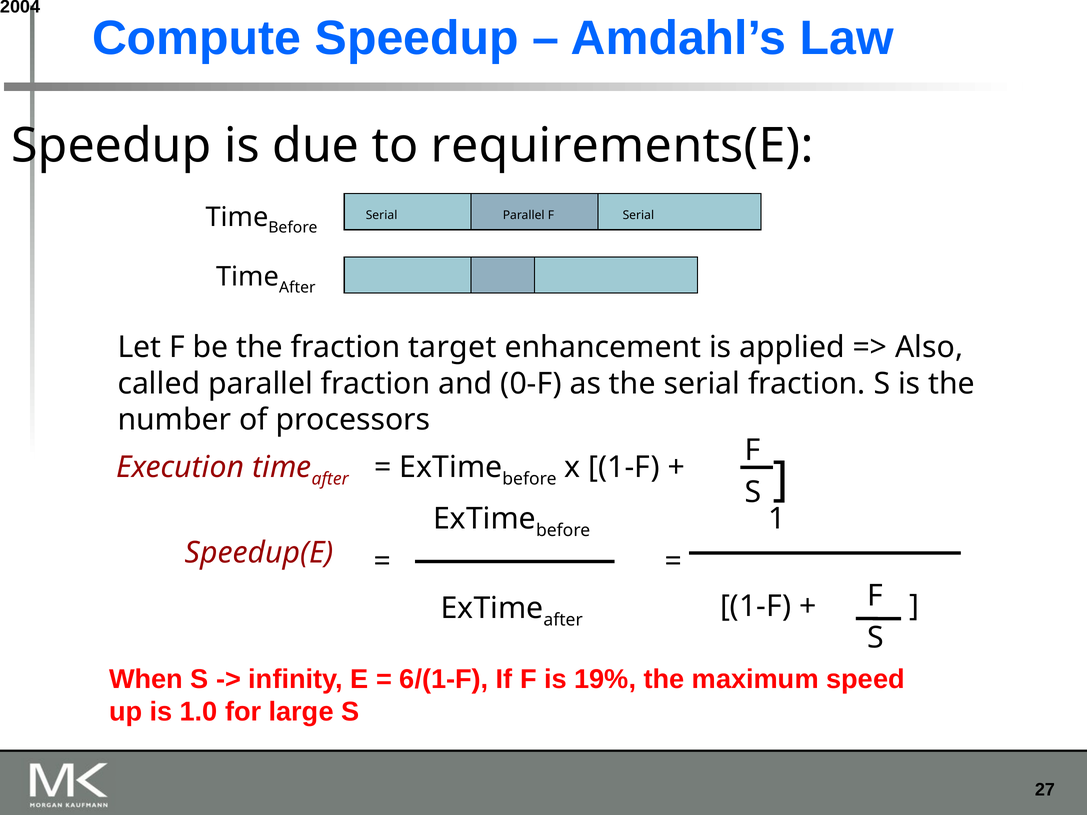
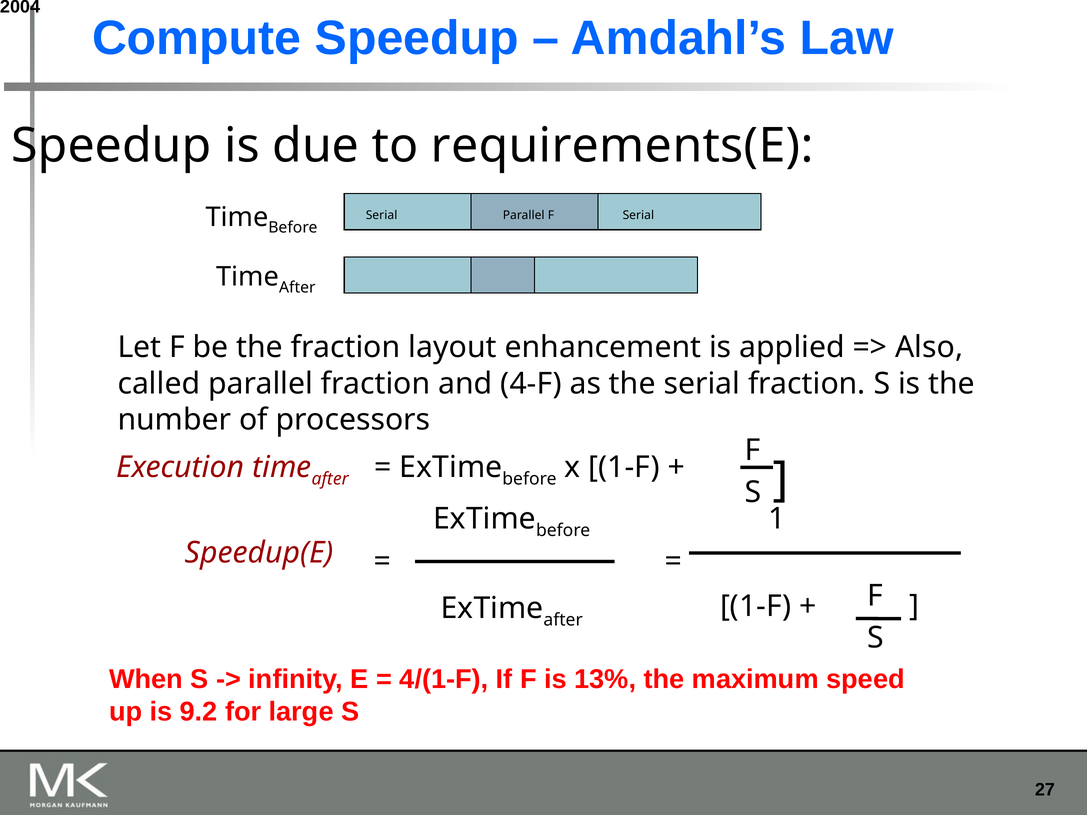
target: target -> layout (452, 348)
0-F: 0-F -> 4-F (531, 384)
6/(1-F: 6/(1-F -> 4/(1-F (444, 679)
19%: 19% -> 13% (605, 679)
1.0: 1.0 -> 9.2 (199, 712)
